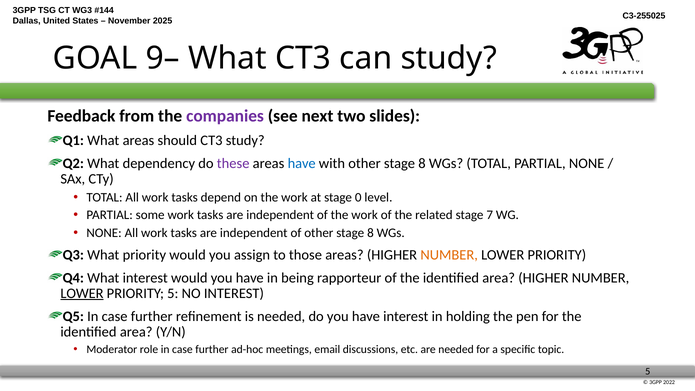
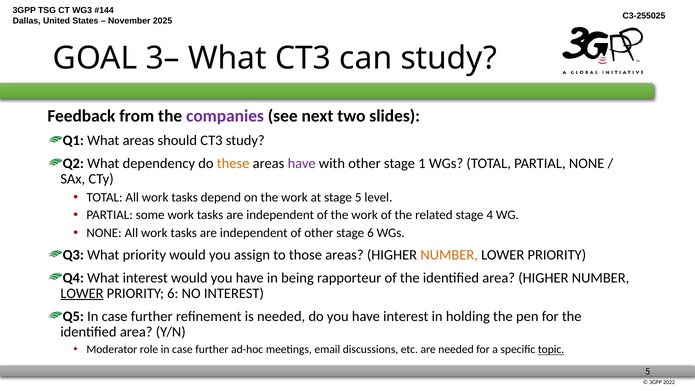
9–: 9– -> 3– (163, 58)
these colour: purple -> orange (233, 163)
have colour: blue -> purple (302, 163)
with other stage 8: 8 -> 1 (422, 163)
stage 0: 0 -> 5 (358, 197)
7: 7 -> 4 (490, 215)
of other stage 8: 8 -> 6 (370, 233)
PRIORITY 5: 5 -> 6 (173, 293)
topic underline: none -> present (551, 350)
